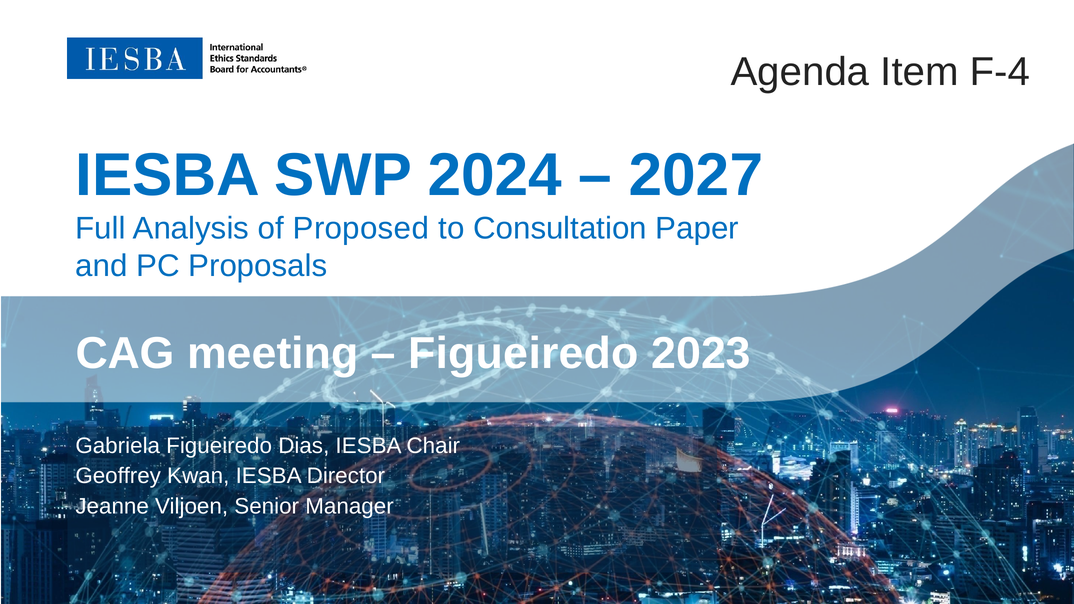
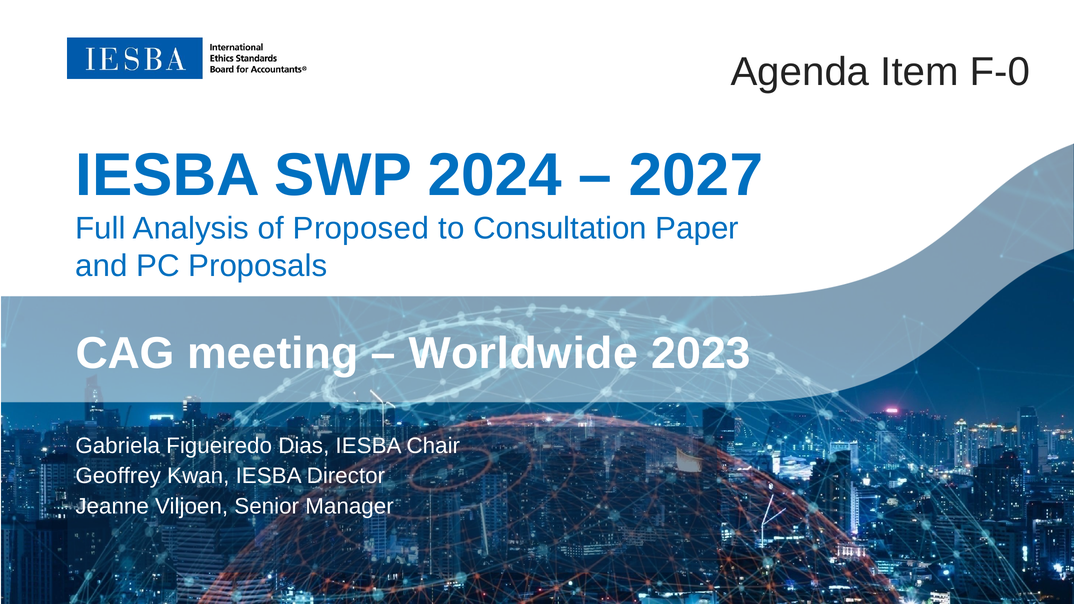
F-4: F-4 -> F-0 (1000, 72)
Figueiredo: Figueiredo -> Worldwide (523, 354)
